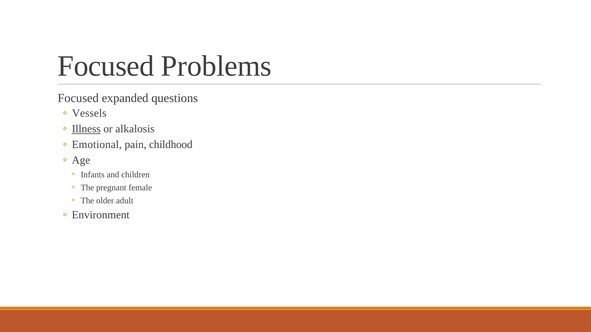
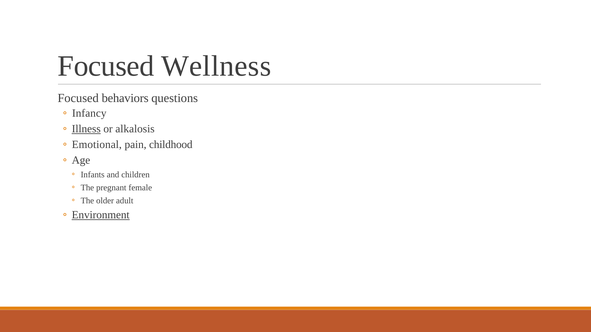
Problems: Problems -> Wellness (216, 66)
expanded: expanded -> behaviors (125, 98)
Vessels: Vessels -> Infancy (89, 113)
Environment underline: none -> present (101, 215)
